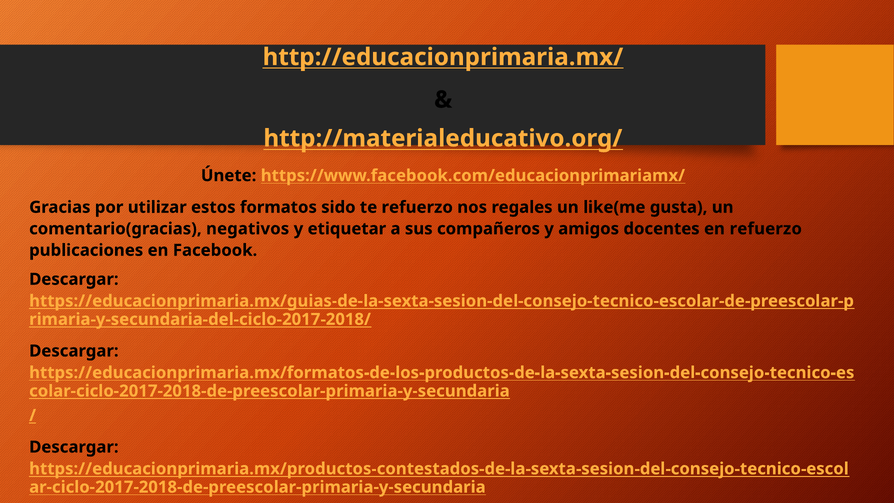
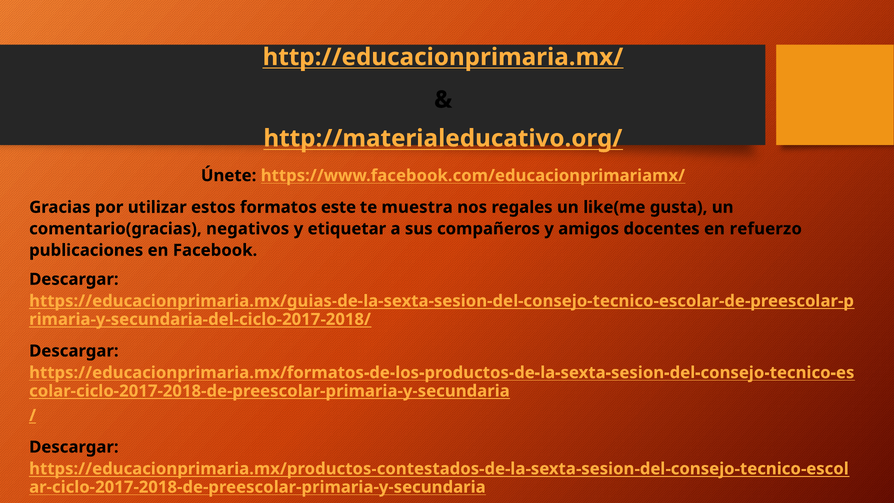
formatos sido: sido -> este (338, 207)
te refuerzo: refuerzo -> muestra (417, 207)
